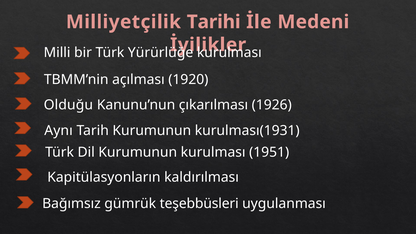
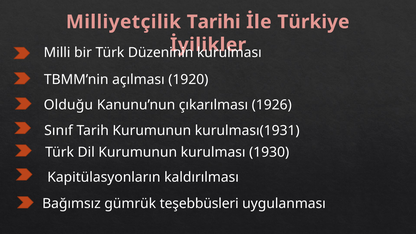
Medeni: Medeni -> Türkiye (313, 22)
Yürürlüğe: Yürürlüğe -> Düzeninin (161, 53)
Aynı: Aynı -> Sınıf (59, 130)
1951: 1951 -> 1930 (269, 152)
